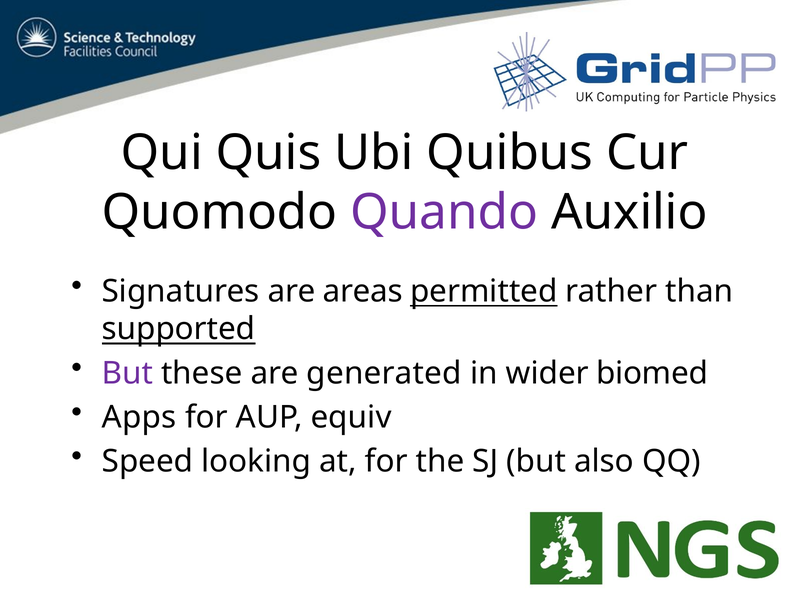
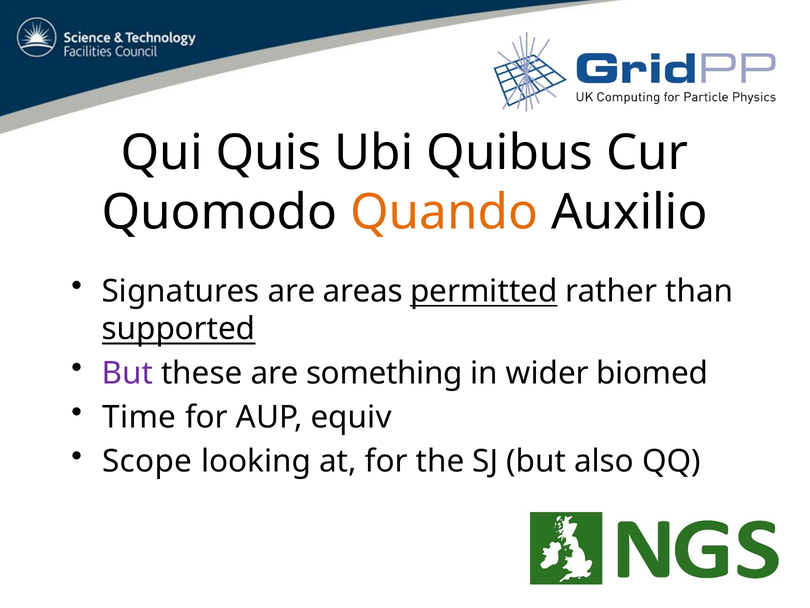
Quando colour: purple -> orange (444, 212)
generated: generated -> something (384, 373)
Apps: Apps -> Time (139, 417)
Speed: Speed -> Scope (147, 461)
